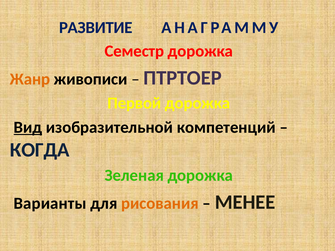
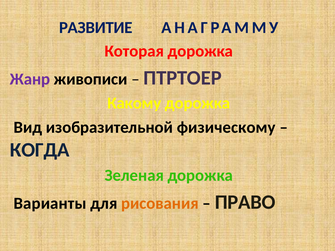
Семестр: Семестр -> Которая (134, 51)
Жанр colour: orange -> purple (30, 79)
Первой: Первой -> Какому (134, 103)
Вид underline: present -> none (28, 127)
компетенций: компетенций -> физическому (226, 127)
МЕНЕЕ: МЕНЕЕ -> ПРАВО (245, 202)
